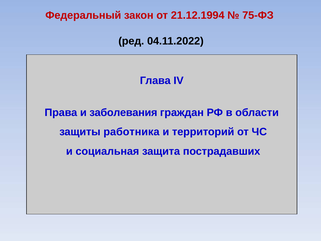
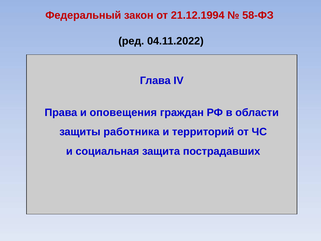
75-ФЗ: 75-ФЗ -> 58-ФЗ (258, 15)
заболевания: заболевания -> оповещения (123, 113)
